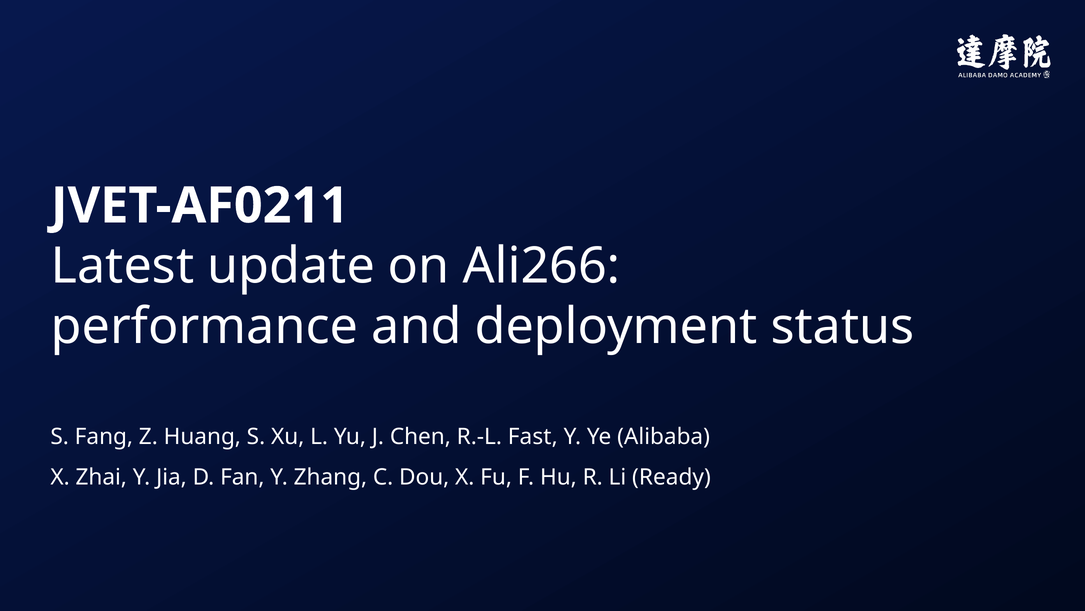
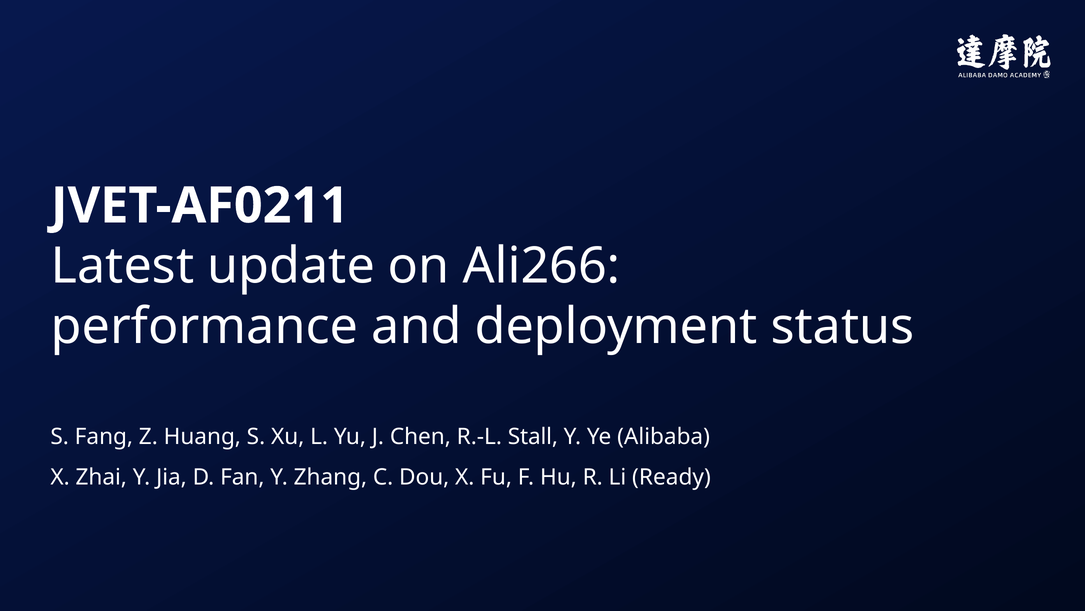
Fast: Fast -> Stall (533, 436)
